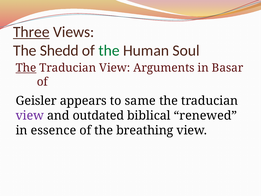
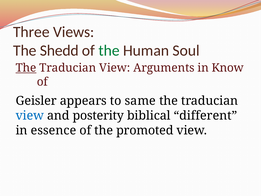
Three underline: present -> none (31, 32)
Basar: Basar -> Know (228, 68)
view colour: purple -> blue (30, 116)
outdated: outdated -> posterity (98, 116)
renewed: renewed -> different (205, 116)
breathing: breathing -> promoted (145, 130)
